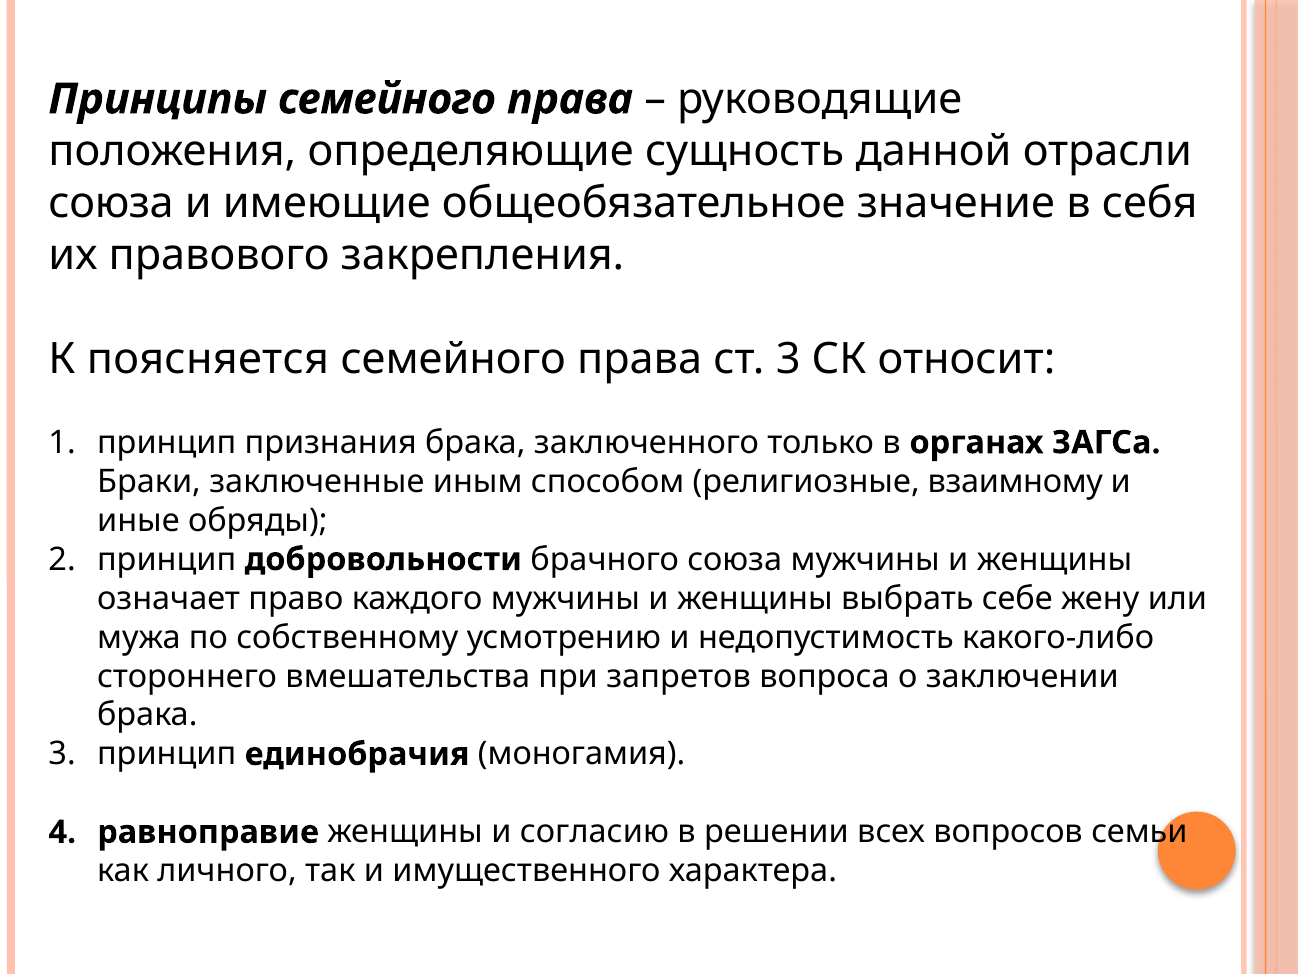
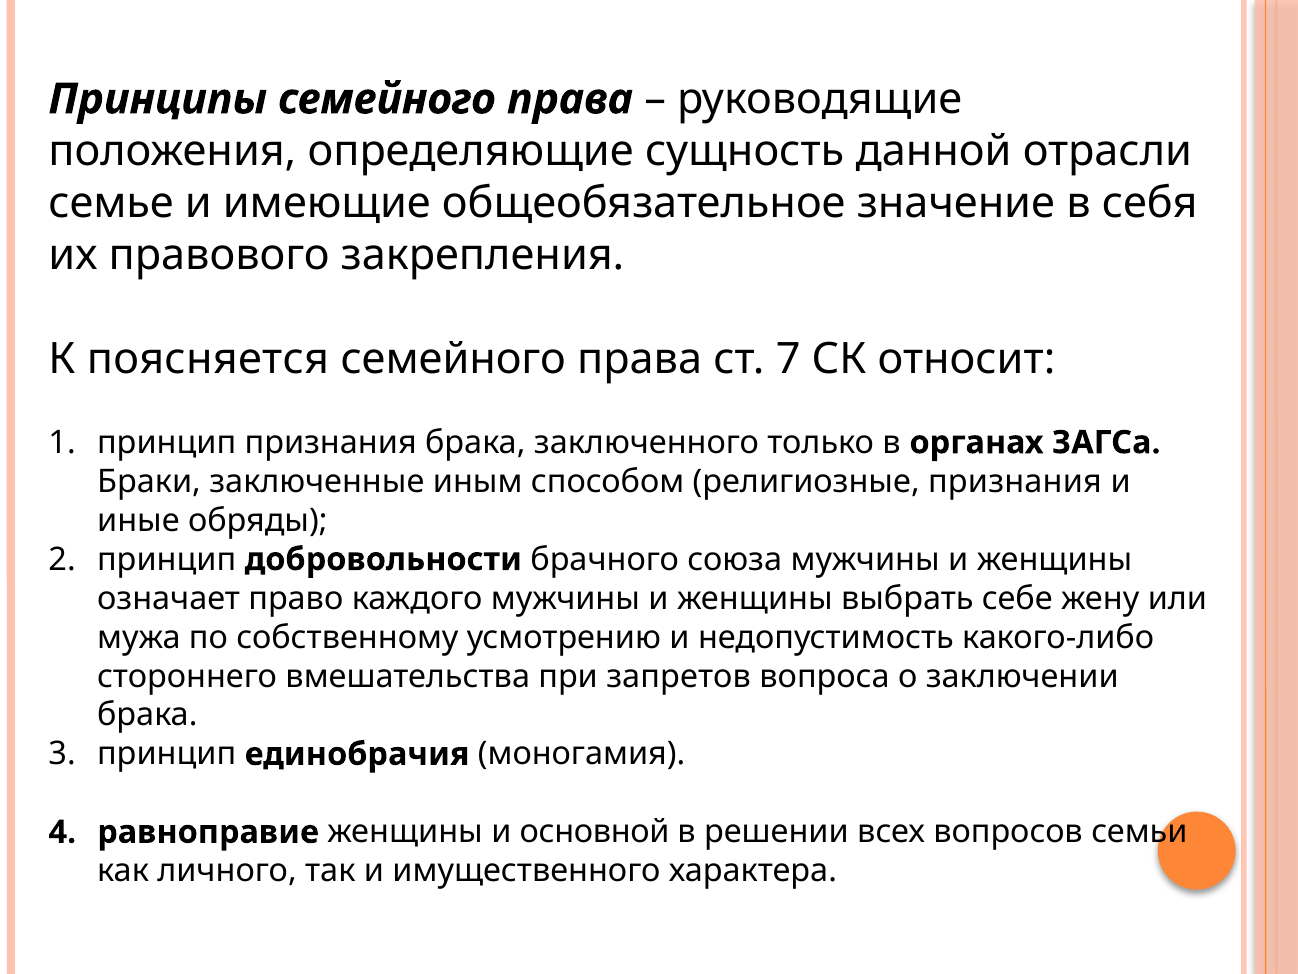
союза: союза -> семье (111, 203)
ст 3: 3 -> 7 (788, 359)
религиозные взаимному: взаимному -> признания (1015, 481)
согласию: согласию -> основной (595, 832)
